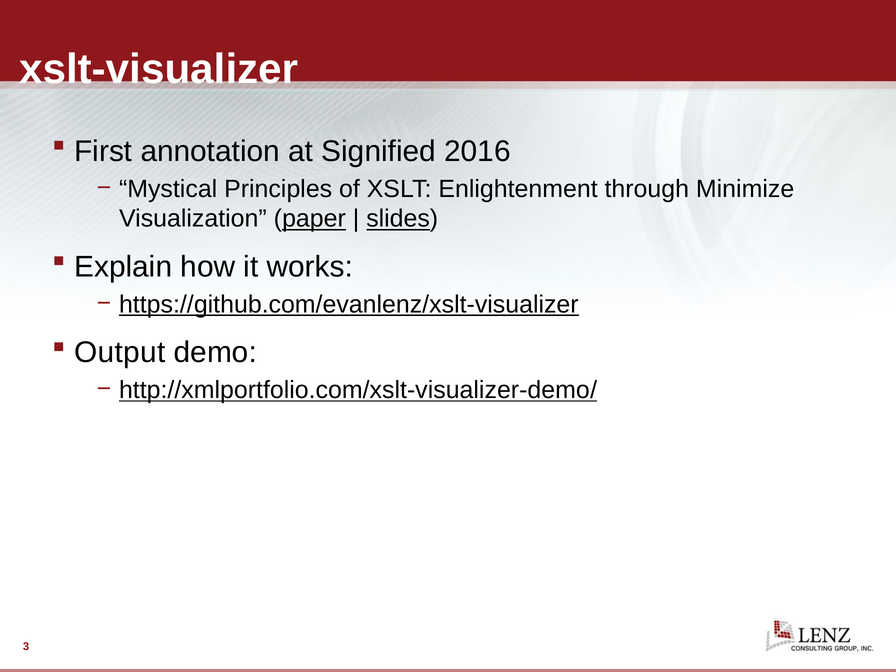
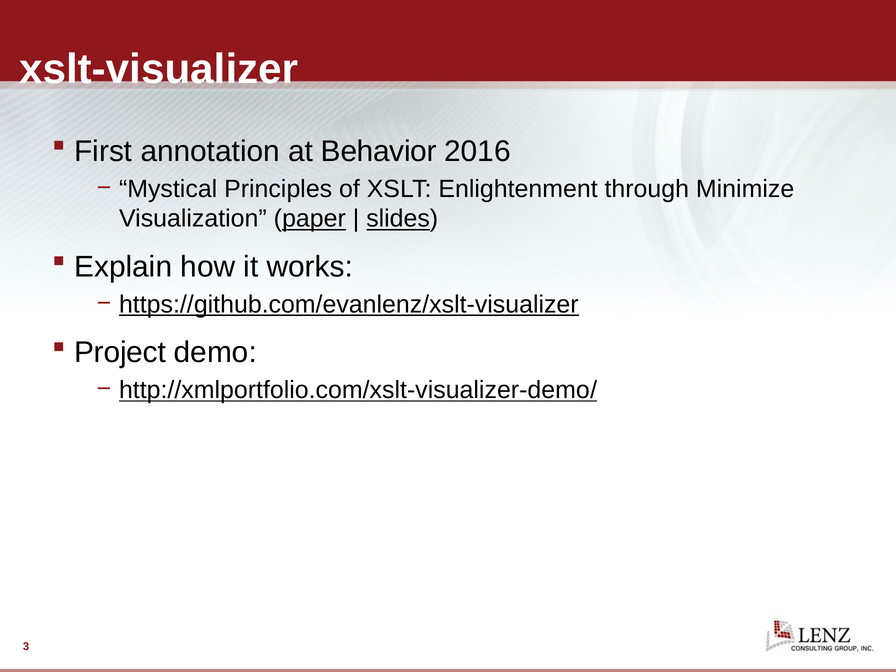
Signified: Signified -> Behavior (379, 151)
Output: Output -> Project (120, 353)
